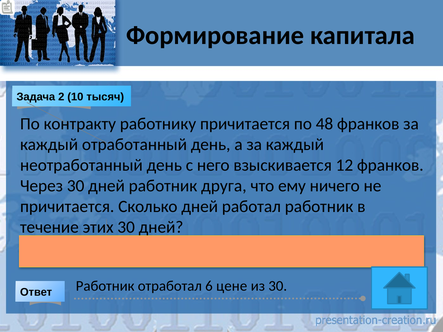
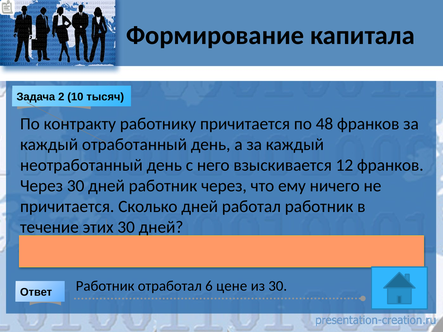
работник друга: друга -> через (224, 186)
